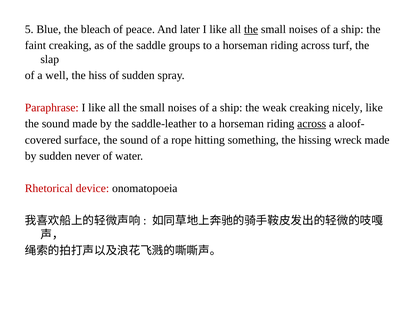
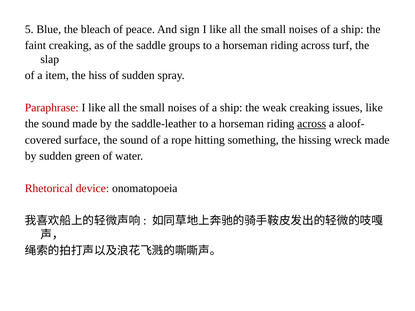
later: later -> sign (190, 29)
the underline: present -> none (251, 29)
well: well -> item (57, 75)
nicely: nicely -> issues (347, 108)
never: never -> green (87, 156)
